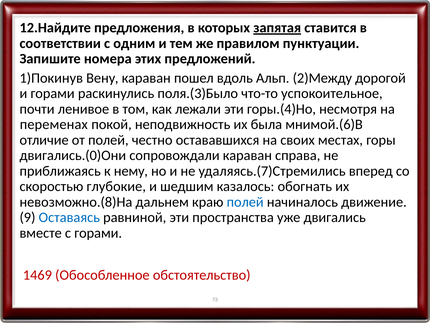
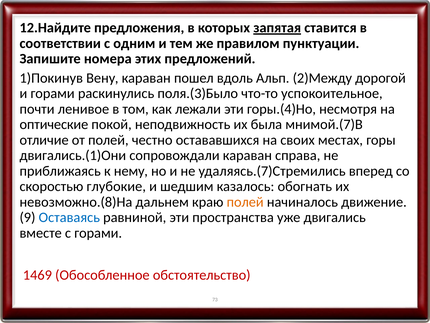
переменах: переменах -> оптические (54, 124)
мнимой.(6)В: мнимой.(6)В -> мнимой.(7)В (324, 124)
двигались.(0)Они: двигались.(0)Они -> двигались.(1)Они (73, 155)
полей colour: blue -> orange (245, 202)
